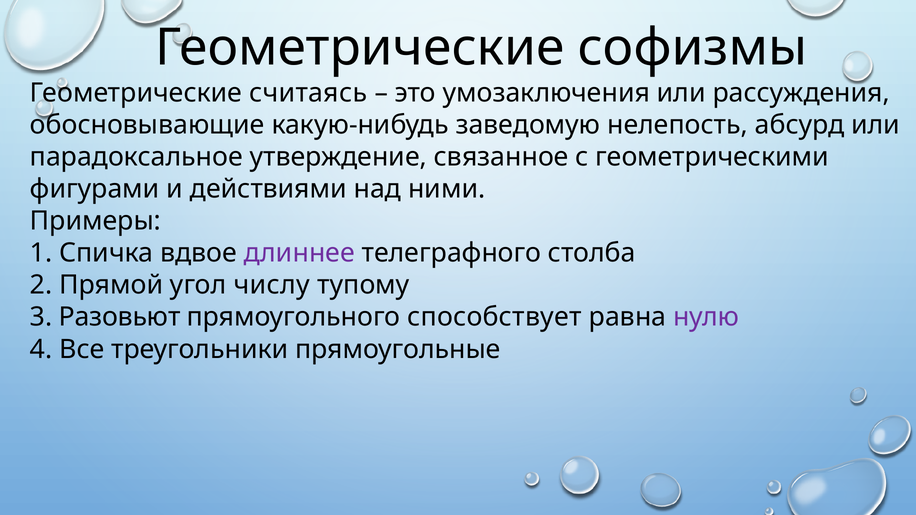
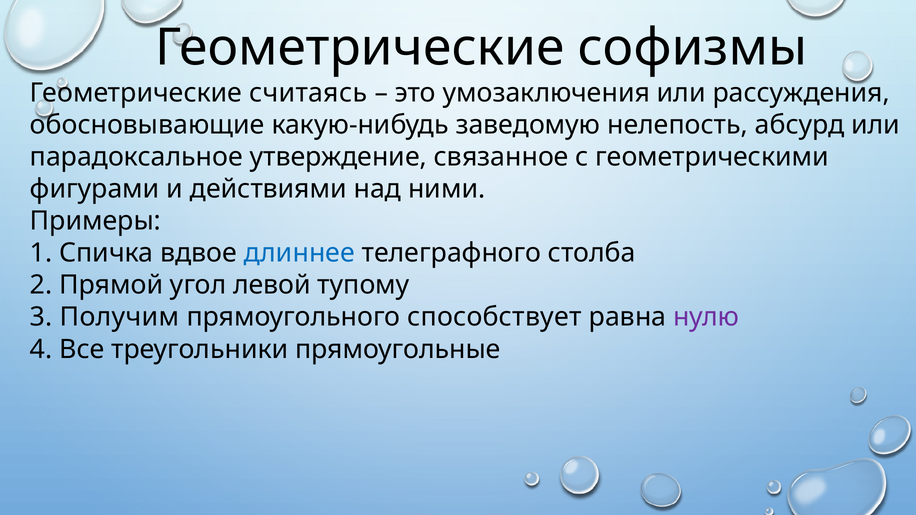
длиннее colour: purple -> blue (299, 253)
числу: числу -> левой (272, 285)
Разовьют: Разовьют -> Получим (119, 317)
